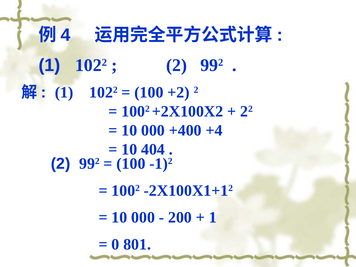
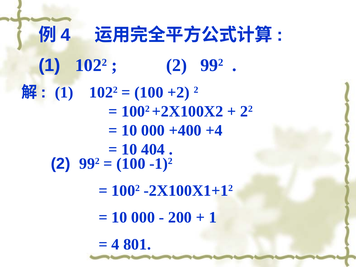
0: 0 -> 4 (115, 244)
